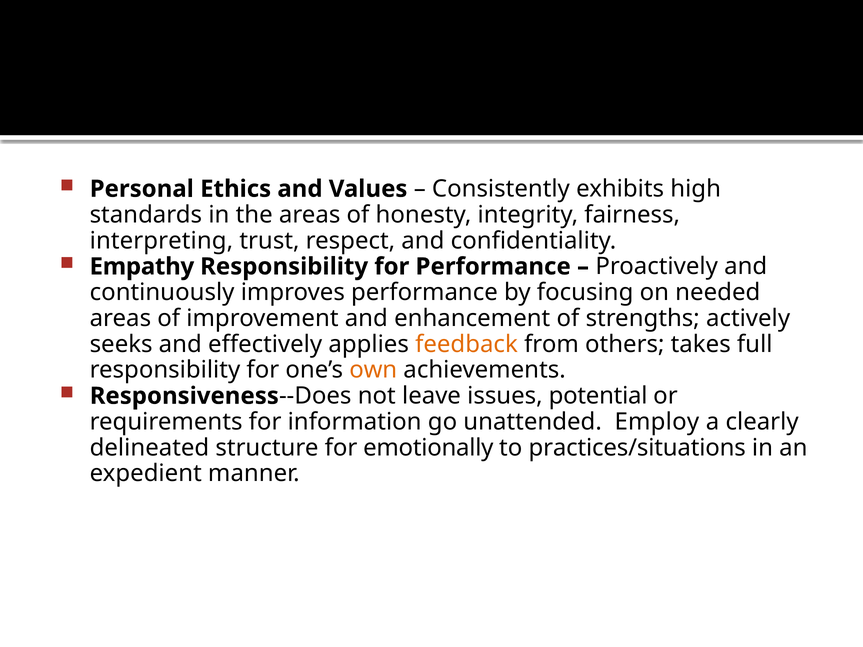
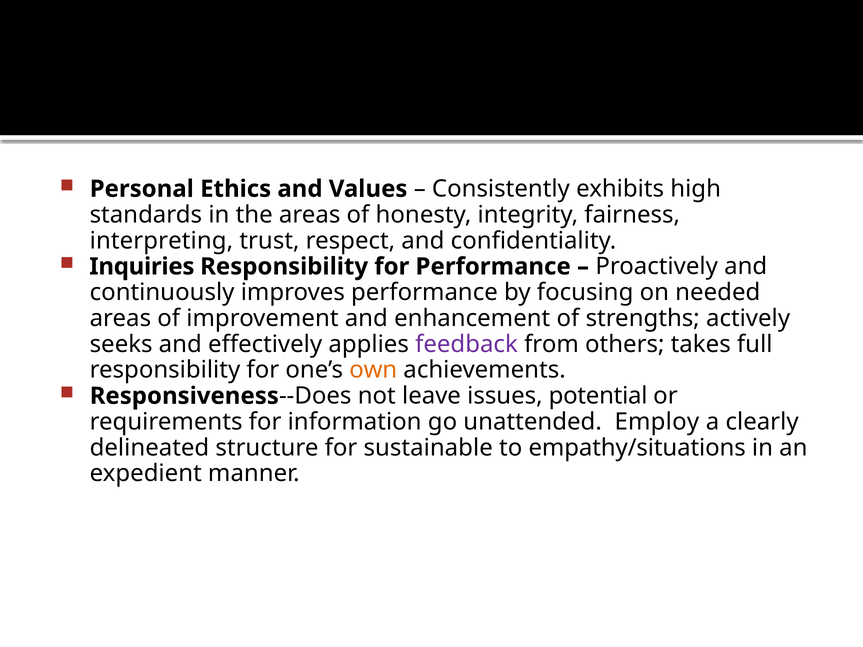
Empathy: Empathy -> Inquiries (142, 267)
feedback colour: orange -> purple (466, 344)
emotionally: emotionally -> sustainable (428, 448)
practices/situations: practices/situations -> empathy/situations (637, 448)
